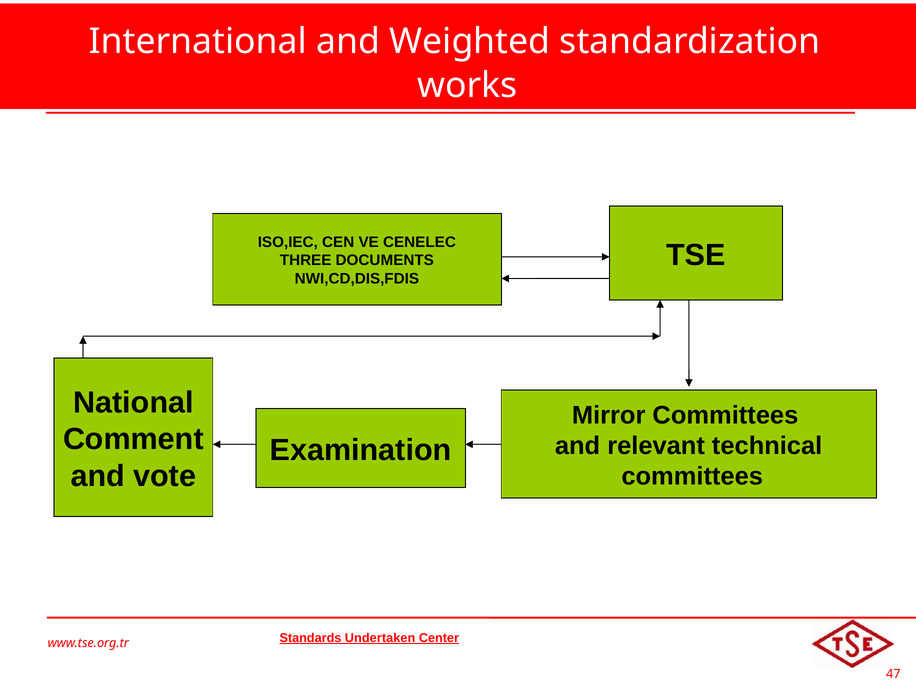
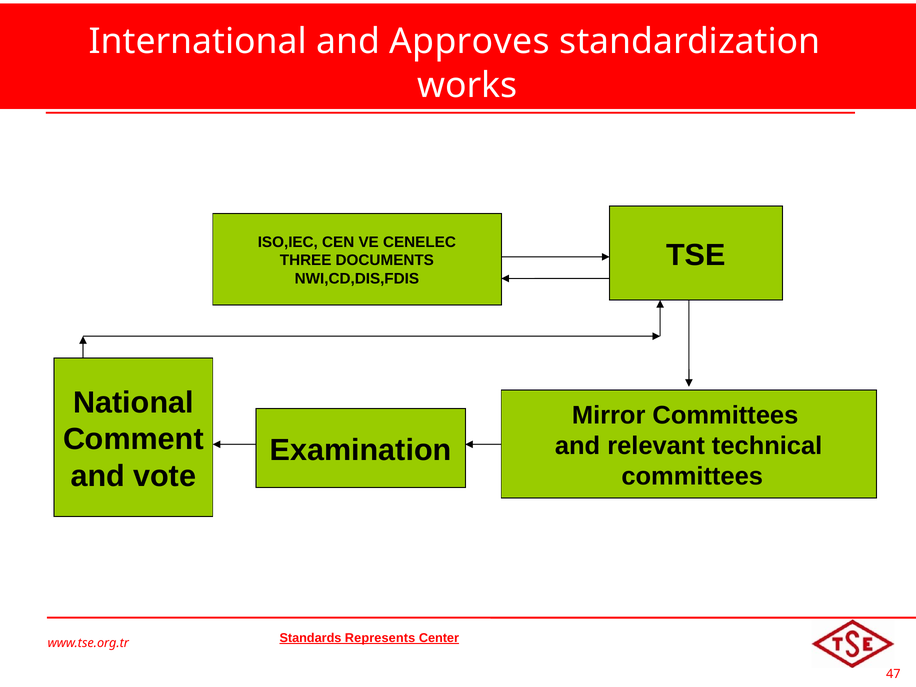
Weighted: Weighted -> Approves (470, 42)
Undertaken: Undertaken -> Represents (380, 638)
